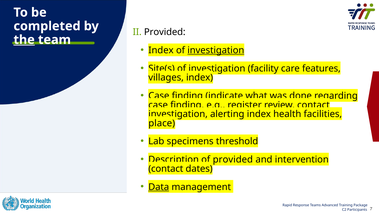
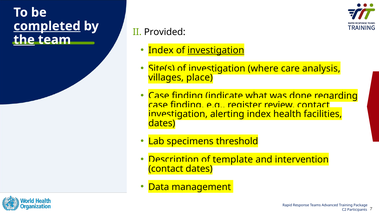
completed underline: none -> present (47, 26)
facility: facility -> where (263, 69)
features: features -> analysis (321, 69)
villages index: index -> place (199, 78)
place: place -> dates (162, 123)
provided: provided -> template (233, 160)
Data underline: present -> none (159, 187)
